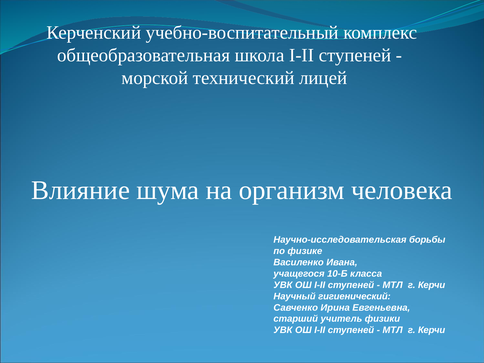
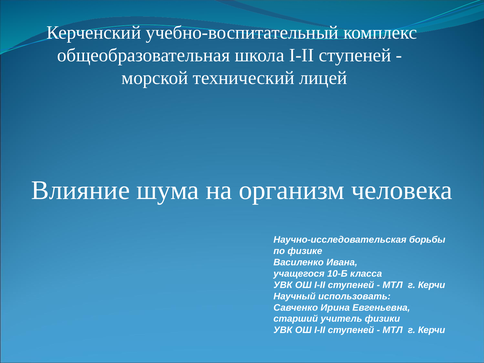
гигиенический: гигиенический -> использовать (354, 296)
